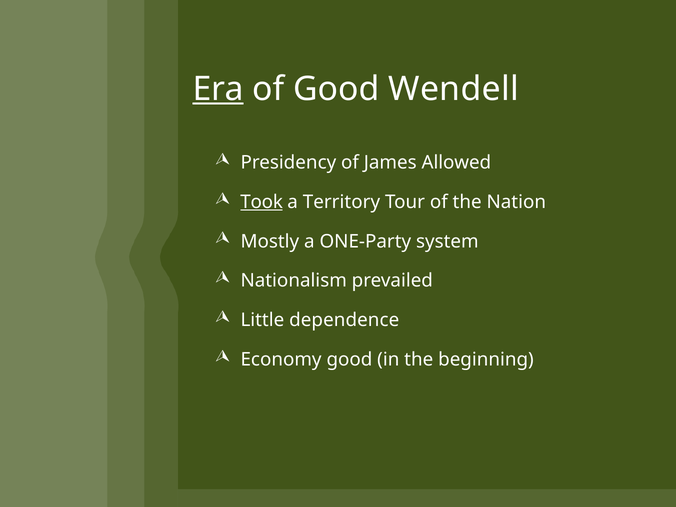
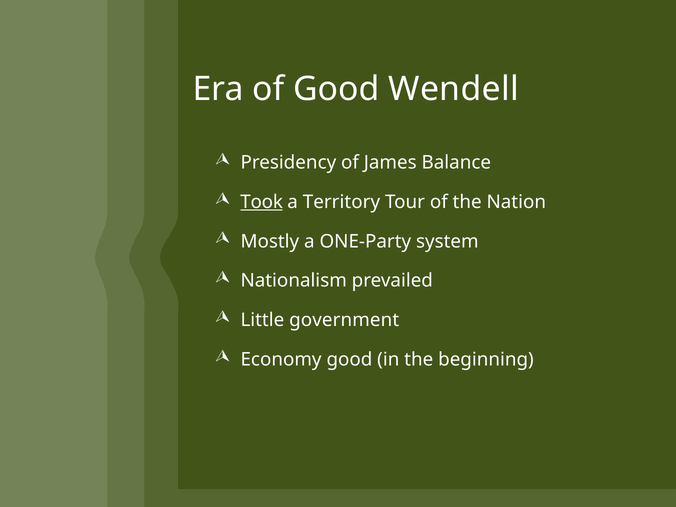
Era underline: present -> none (218, 89)
Allowed: Allowed -> Balance (456, 162)
dependence: dependence -> government (344, 320)
